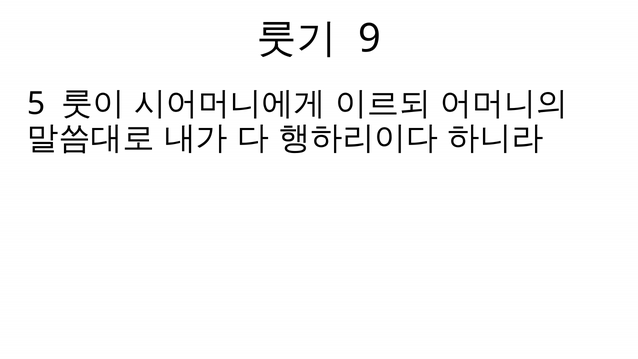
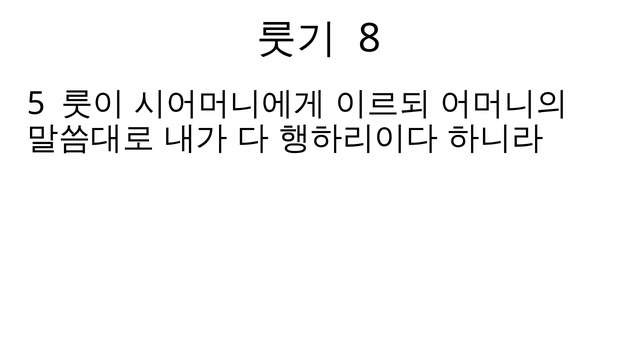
9: 9 -> 8 (370, 38)
